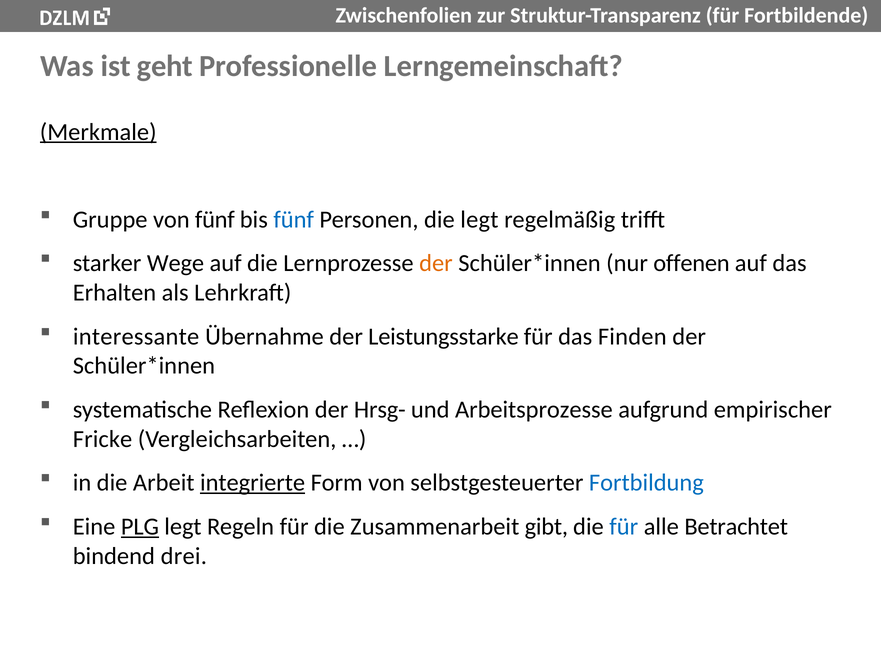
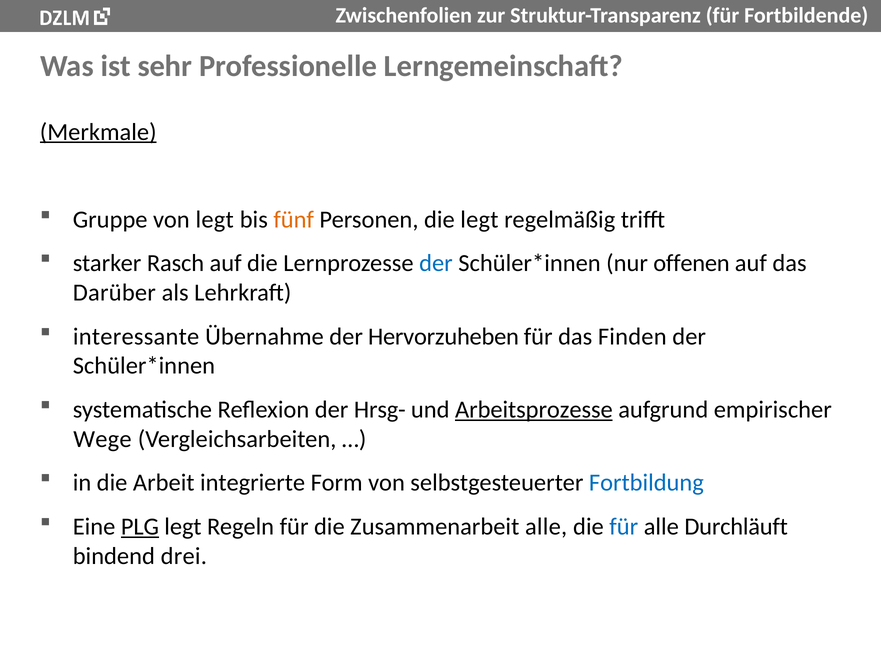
geht: geht -> sehr (165, 66)
von fünf: fünf -> legt (215, 219)
fünf colour: blue -> orange (294, 219)
Wege: Wege -> Rasch (176, 263)
der colour: orange -> blue (436, 263)
Erhalten: Erhalten -> Darüber (114, 293)
Leistungsstarke: Leistungsstarke -> Hervorzuheben (443, 336)
Arbeitsprozesse underline: none -> present (534, 409)
Fricke: Fricke -> Wege (102, 439)
integrierte underline: present -> none (253, 483)
Zusammenarbeit gibt: gibt -> alle (546, 526)
Betrachtet: Betrachtet -> Durchläuft (736, 526)
